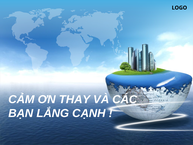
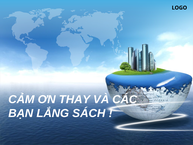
CẠNH: CẠNH -> SÁCH (89, 113)
